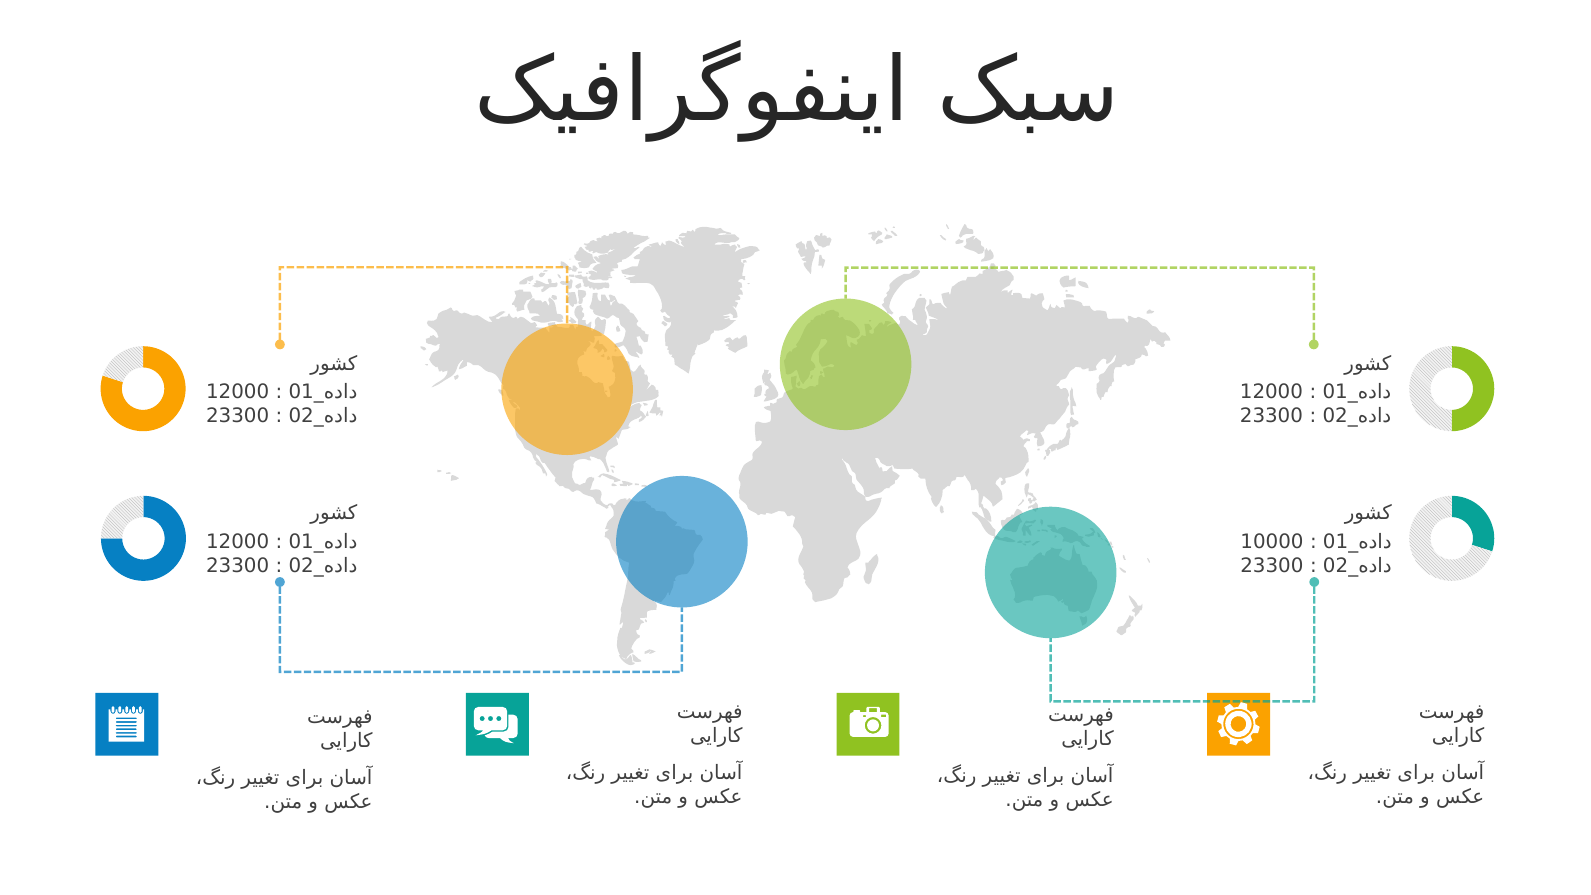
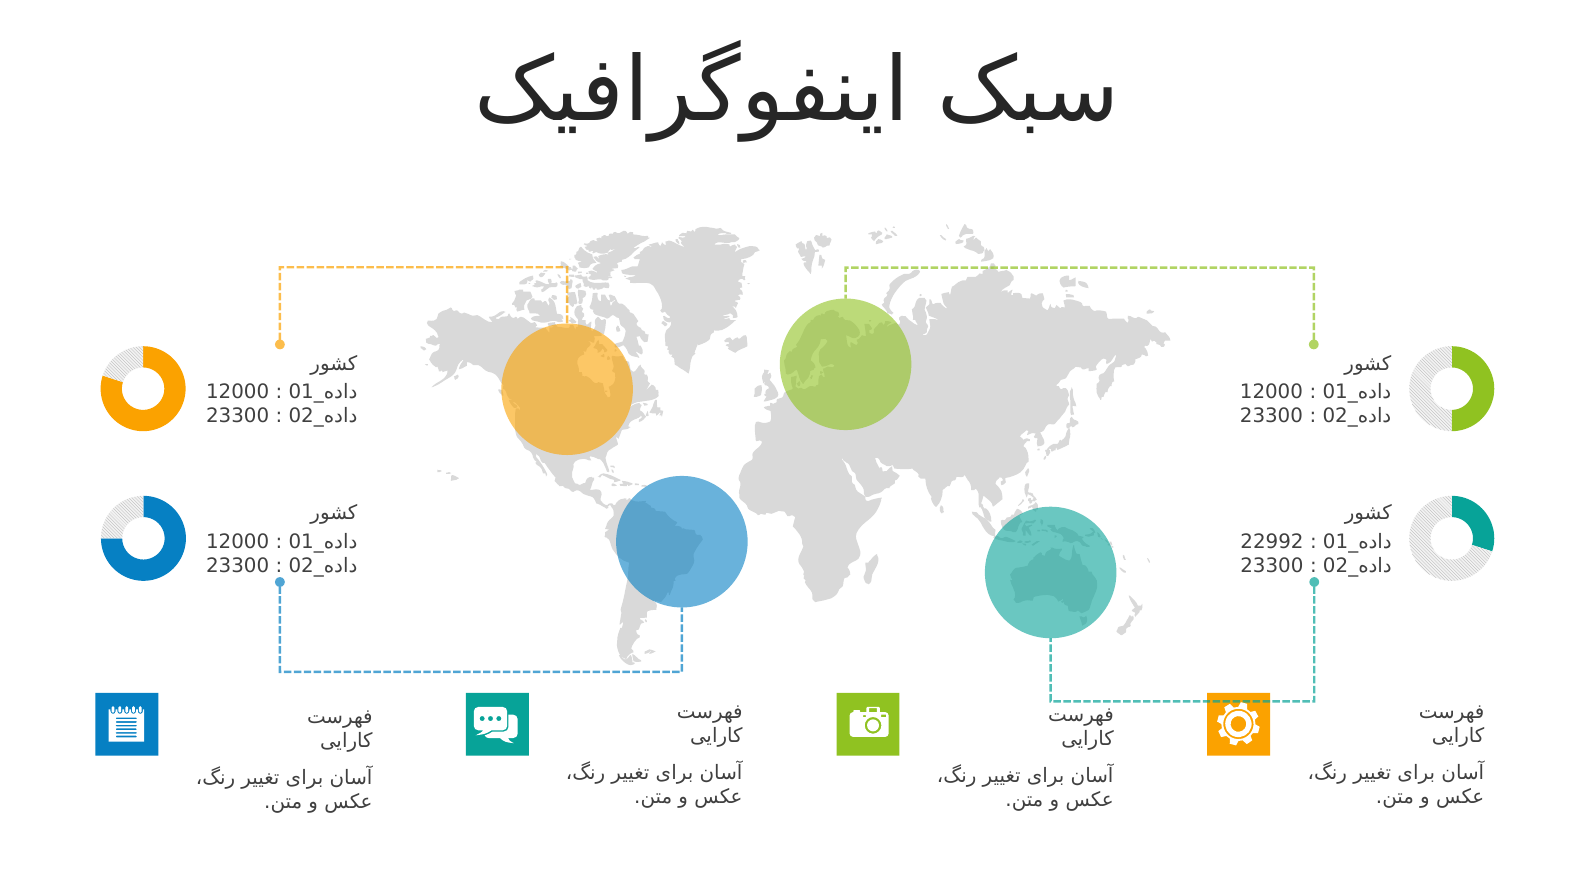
10000: 10000 -> 22992 (1272, 542)
